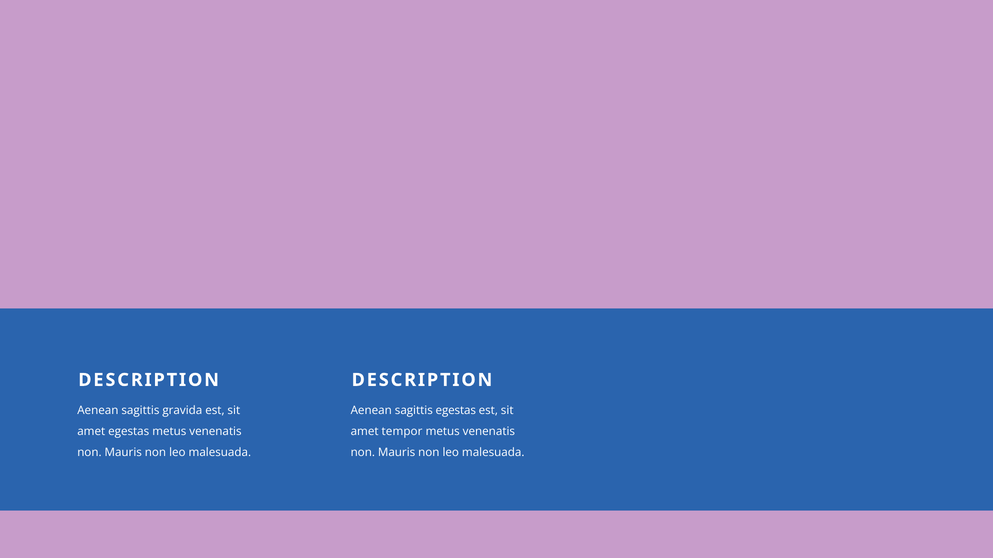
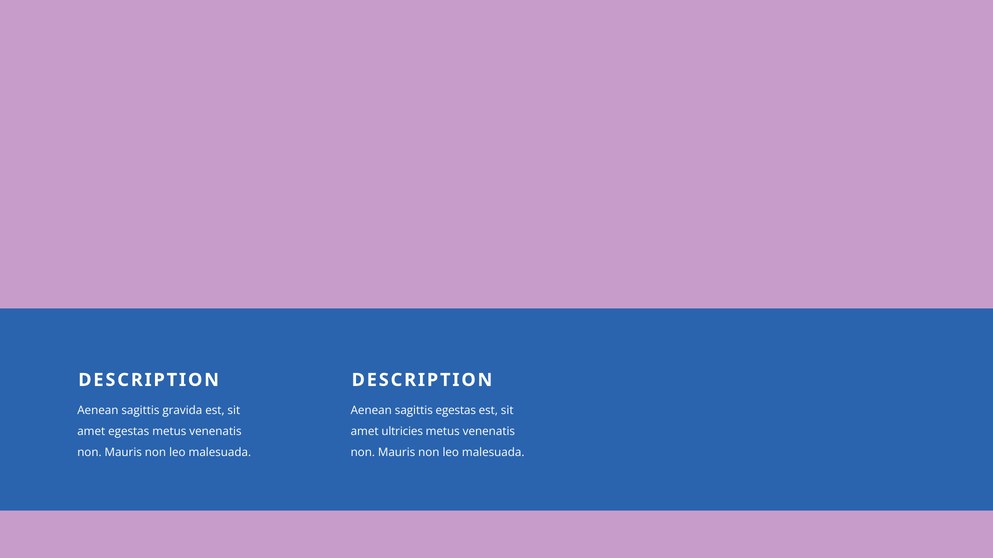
tempor: tempor -> ultricies (402, 432)
